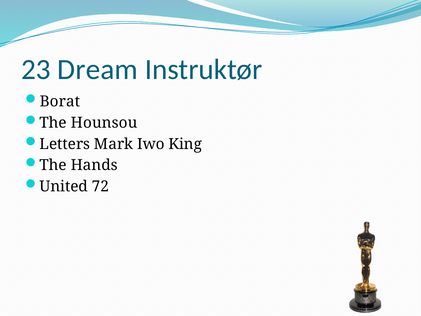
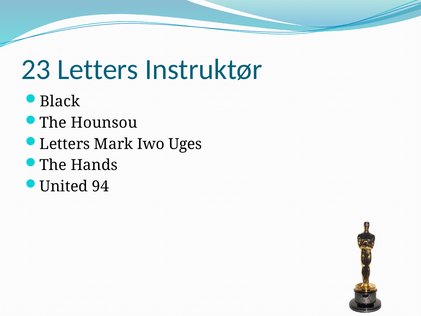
23 Dream: Dream -> Letters (98, 70)
Borat: Borat -> Black (60, 101)
King: King -> Uges (185, 144)
72: 72 -> 94 (100, 186)
